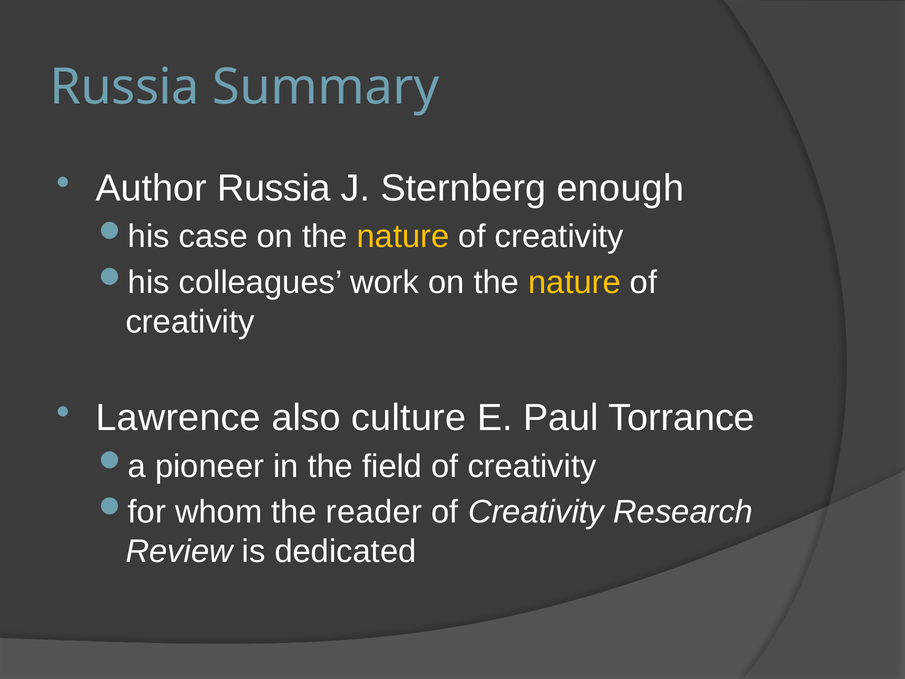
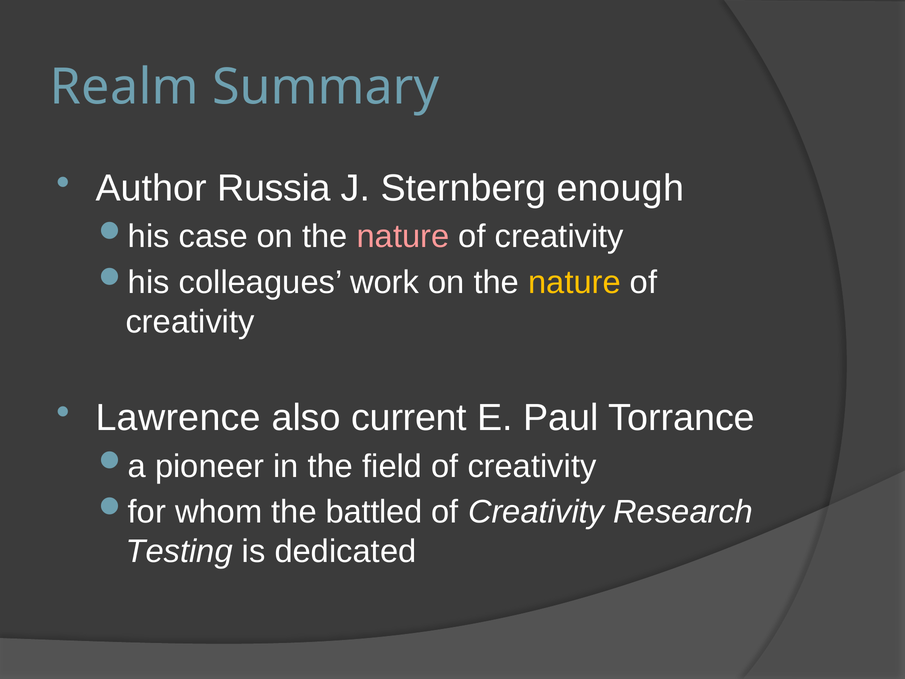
Russia: Russia -> Realm (124, 87)
nature colour: yellow -> pink (403, 237)
culture: culture -> current (409, 418)
reader: reader -> battled (374, 512)
Review: Review -> Testing (179, 551)
